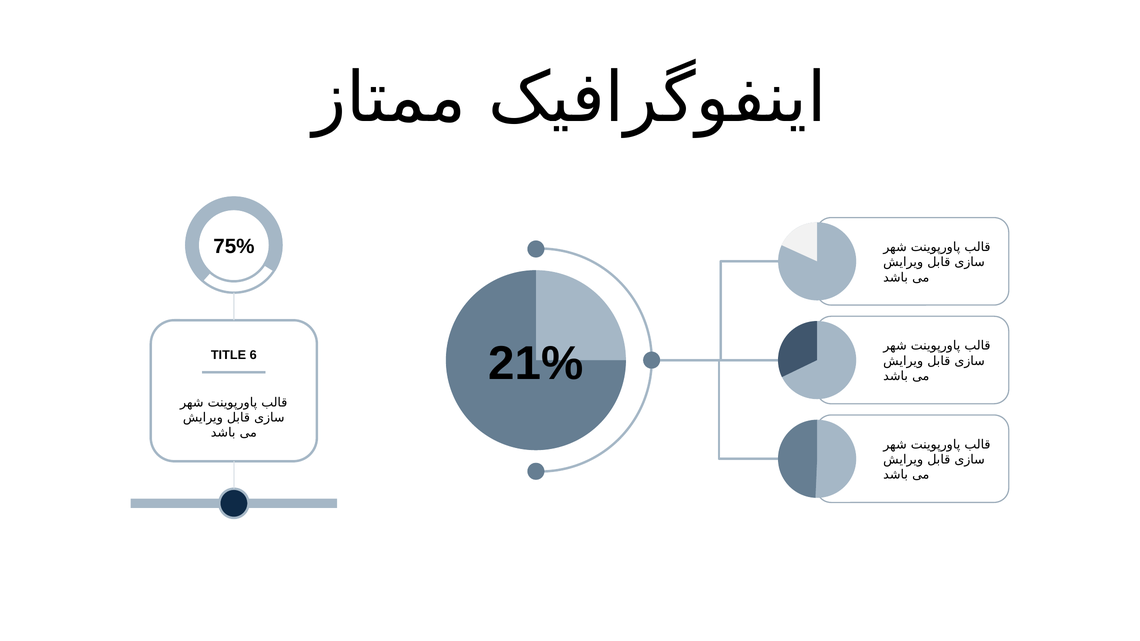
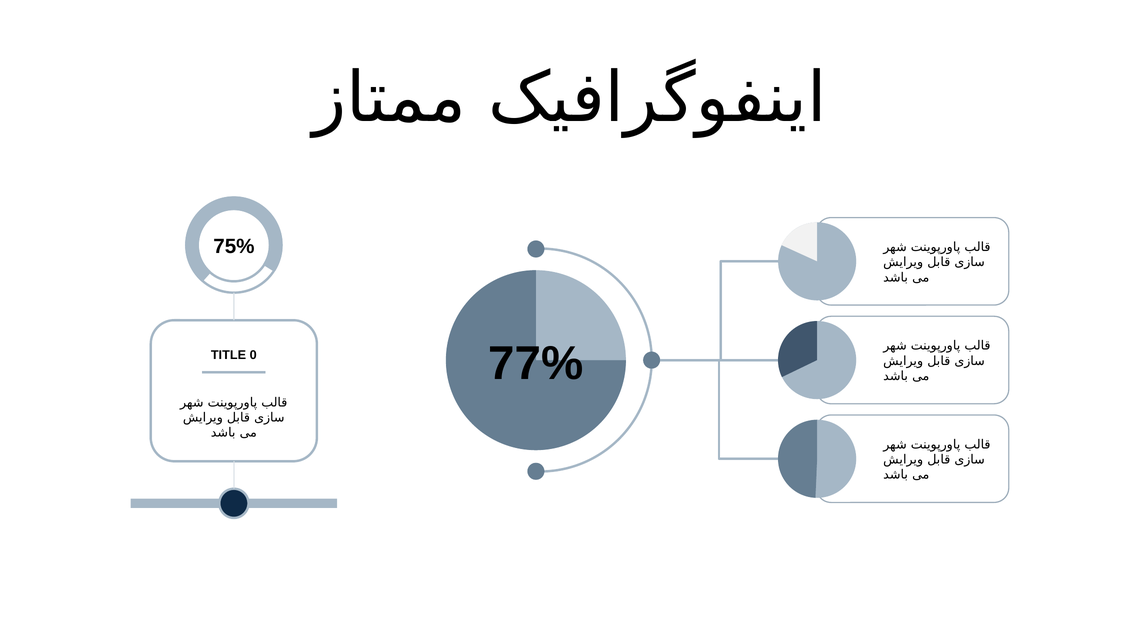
21%: 21% -> 77% (536, 364)
6: 6 -> 0 (253, 355)
